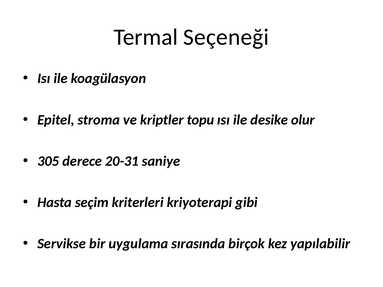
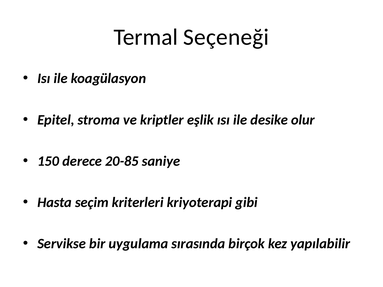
topu: topu -> eşlik (200, 120)
305: 305 -> 150 (48, 161)
20-31: 20-31 -> 20-85 (122, 161)
